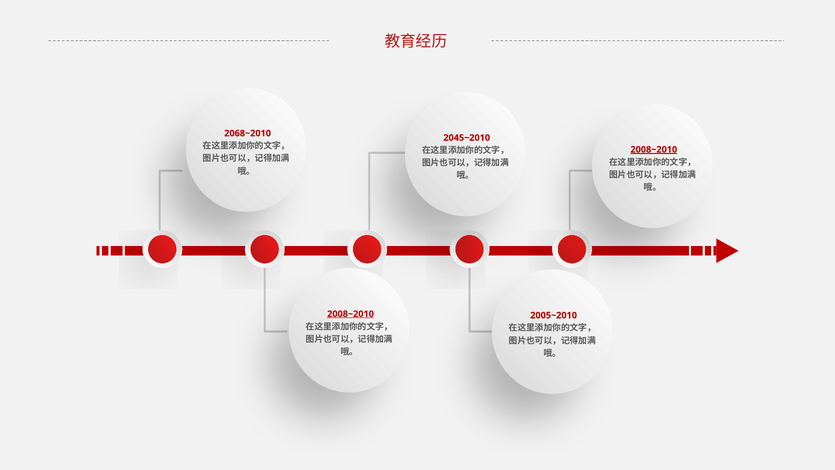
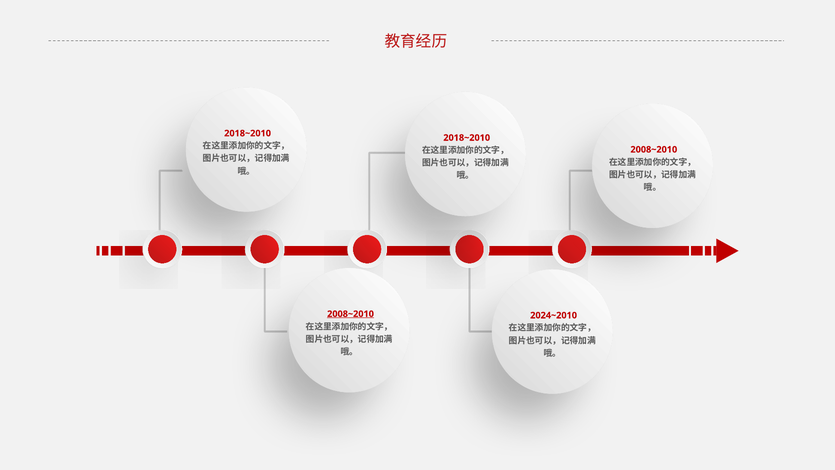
2068~2010: 2068~2010 -> 2018~2010 (248, 133)
2045~2010: 2045~2010 -> 2018~2010 (467, 138)
2008~2010 underline: present -> none (654, 149)
2005~2010: 2005~2010 -> 2024~2010 (554, 315)
